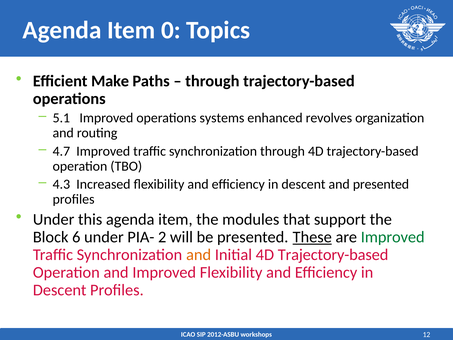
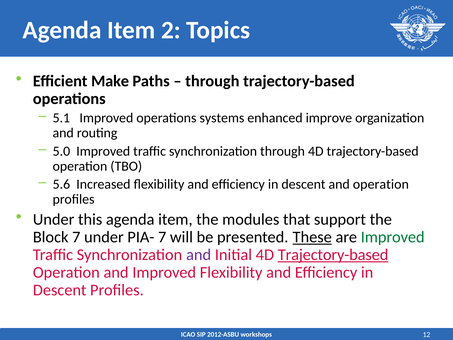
0: 0 -> 2 (171, 30)
revolves: revolves -> improve (329, 118)
4.7: 4.7 -> 5.0 (61, 151)
4.3: 4.3 -> 5.6 (61, 184)
and presented: presented -> operation (381, 184)
Block 6: 6 -> 7 (76, 237)
PIA- 2: 2 -> 7 (162, 237)
and colour: orange -> purple (199, 255)
Trajectory-based underline: none -> present (333, 255)
